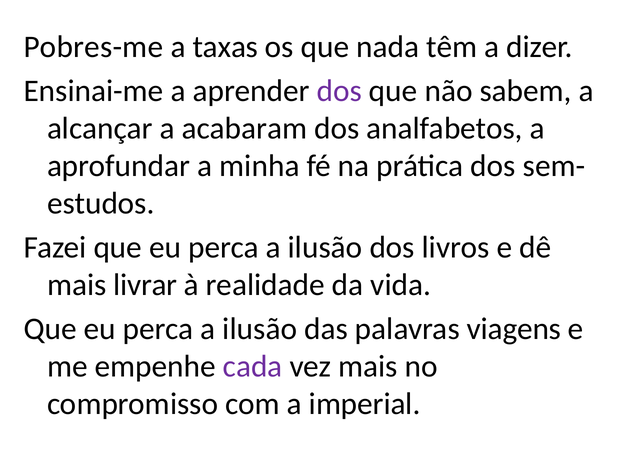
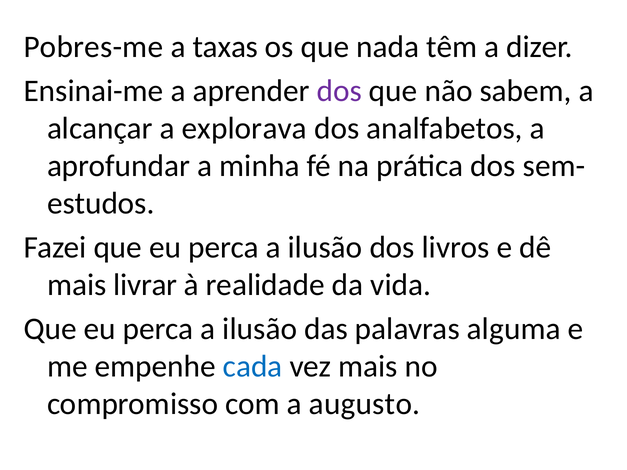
acabaram: acabaram -> explorava (244, 128)
viagens: viagens -> alguma (514, 329)
cada colour: purple -> blue (253, 367)
imperial: imperial -> augusto (365, 404)
